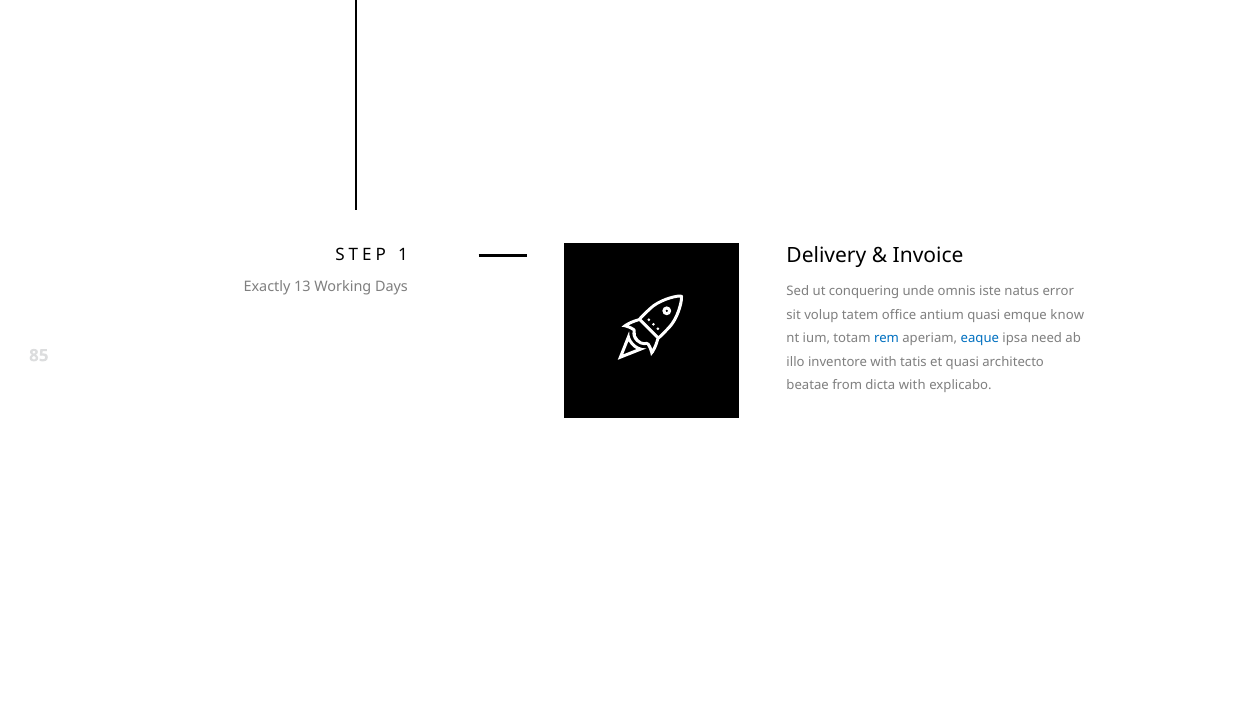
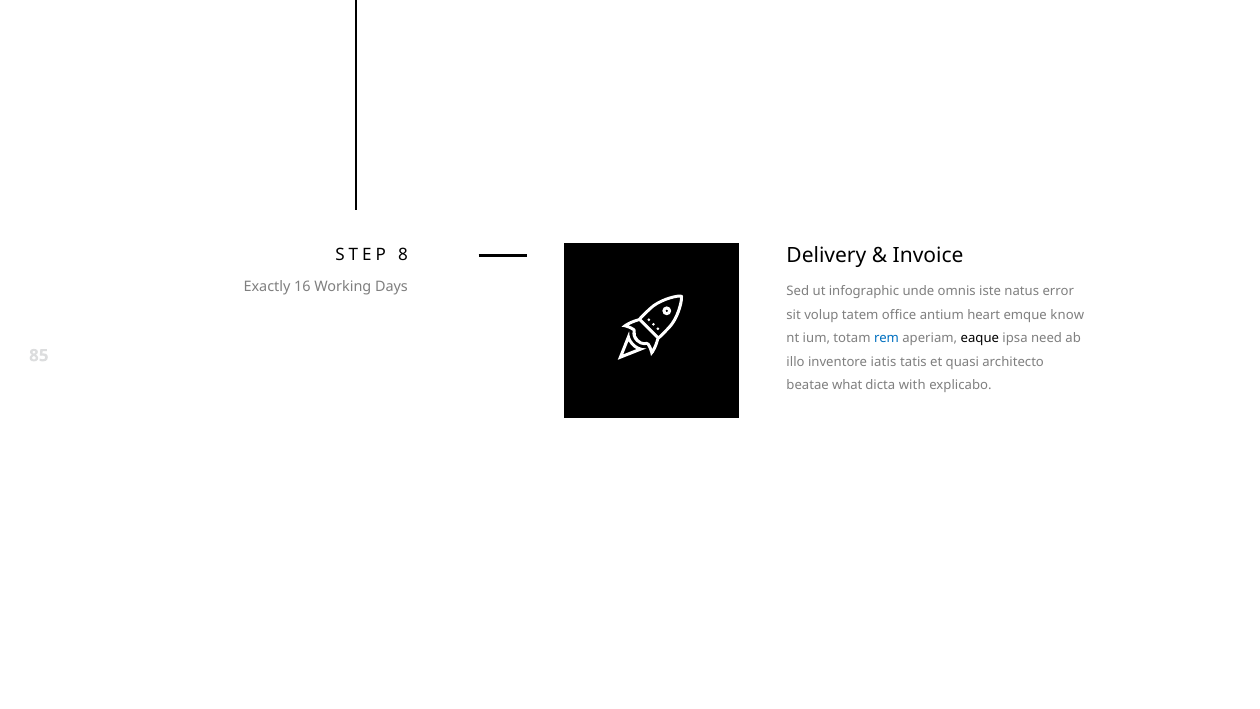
1: 1 -> 8 (403, 255)
13: 13 -> 16 (302, 286)
conquering: conquering -> infographic (864, 291)
antium quasi: quasi -> heart (984, 315)
eaque colour: blue -> black (980, 338)
inventore with: with -> iatis (884, 362)
from: from -> what (847, 385)
